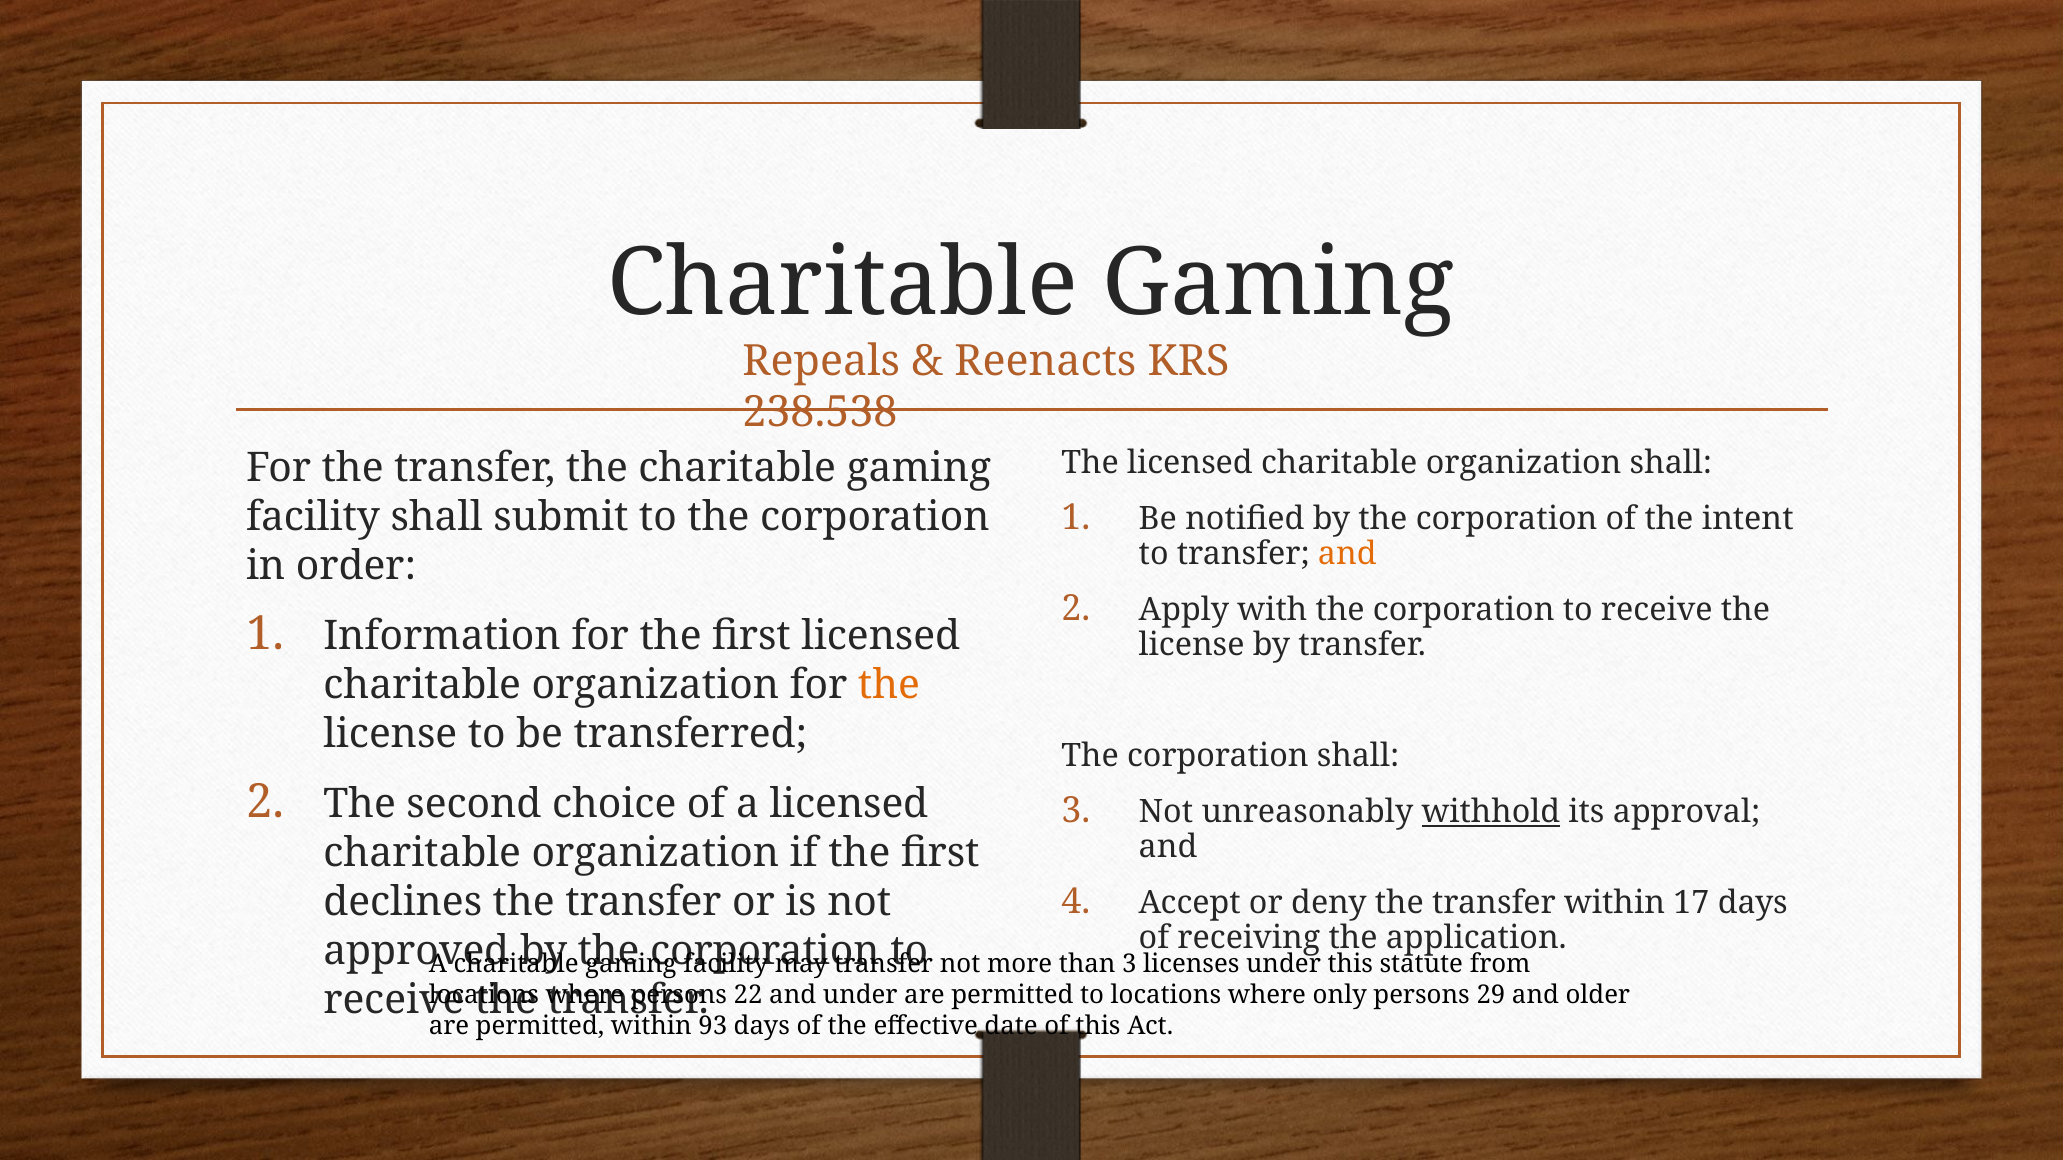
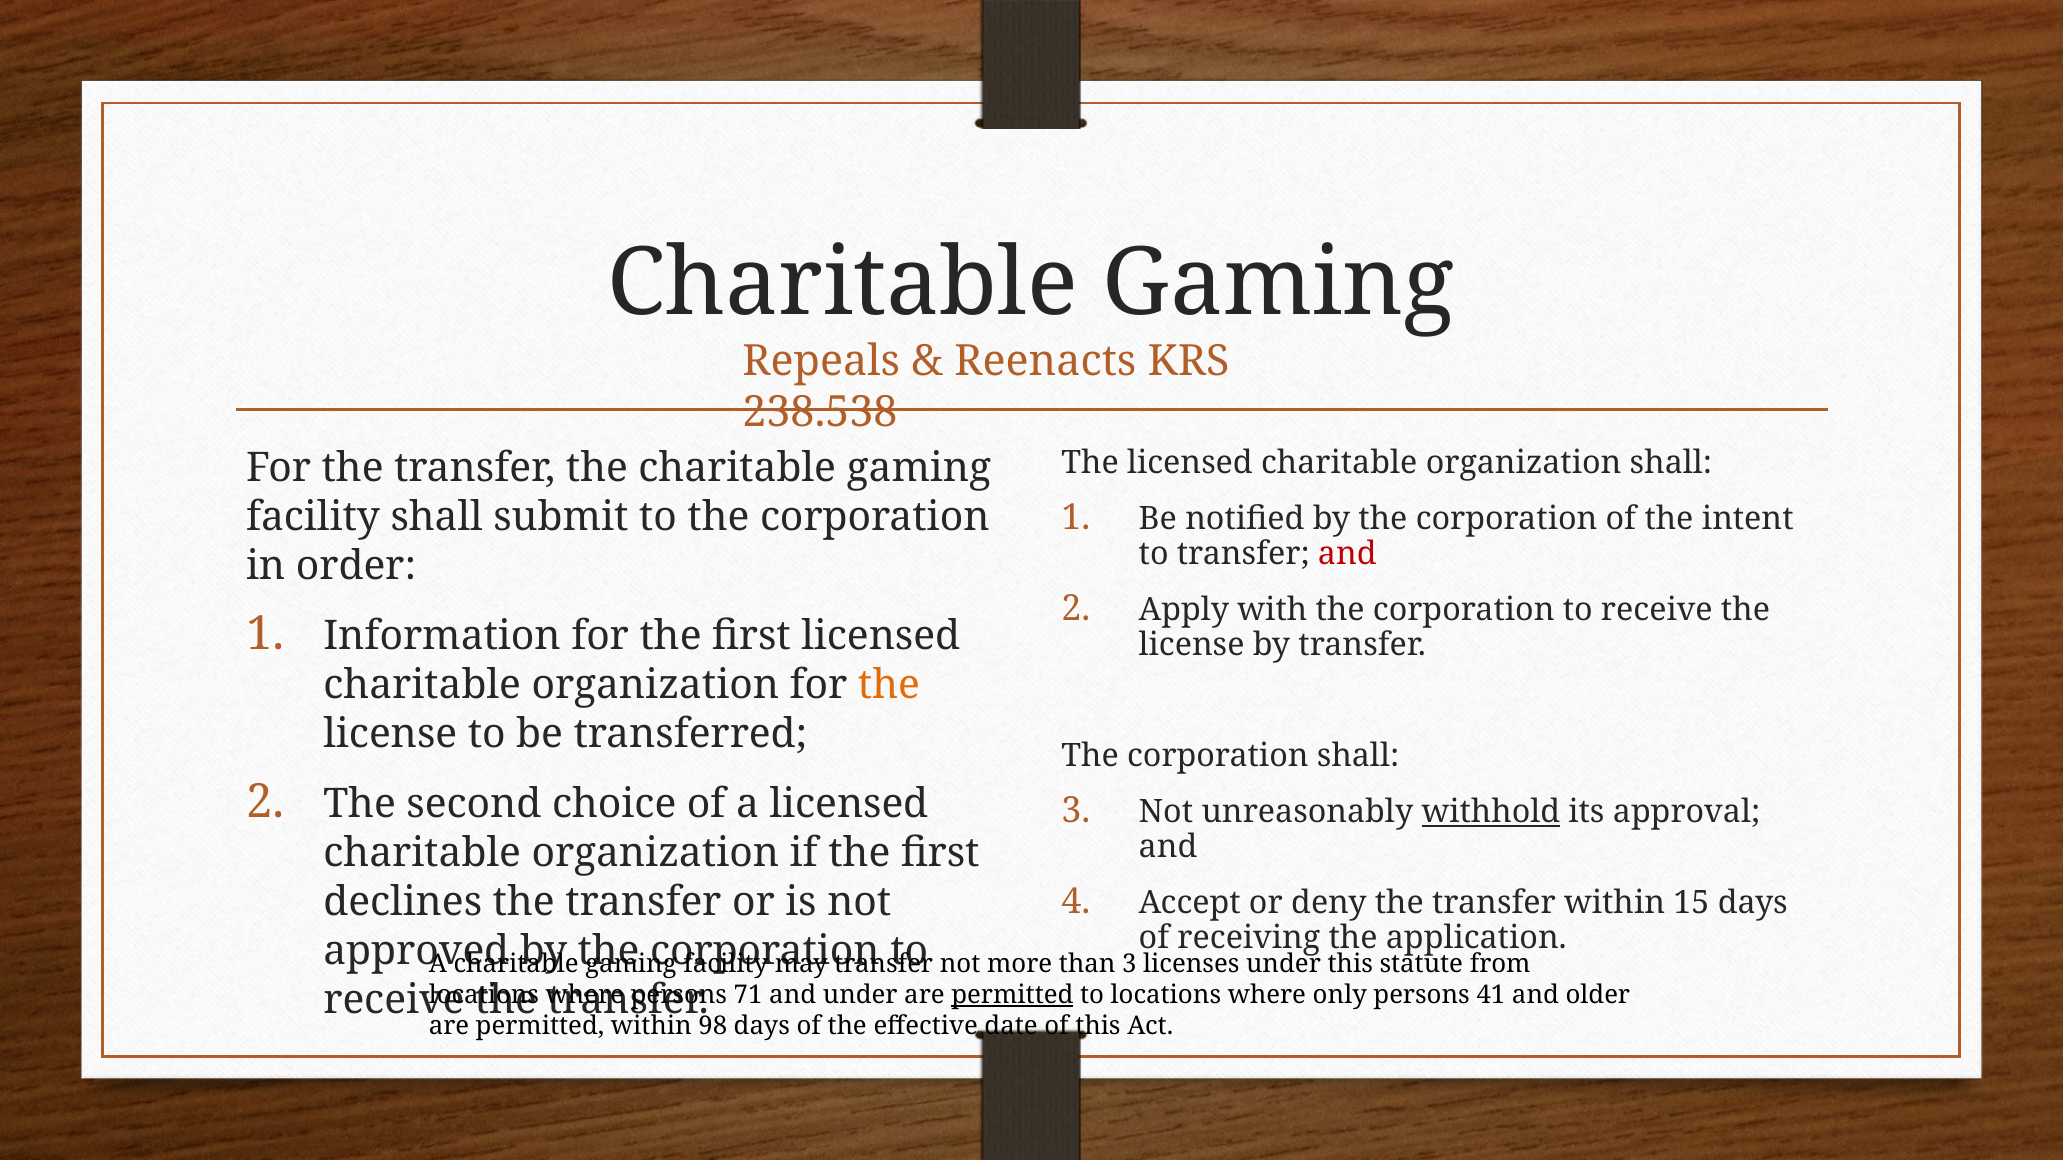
and colour: orange -> red (1347, 554)
17: 17 -> 15 (1691, 904)
22: 22 -> 71 (748, 995)
permitted underline: none -> present (1012, 995)
29: 29 -> 41 (1491, 995)
93: 93 -> 98 (713, 1026)
